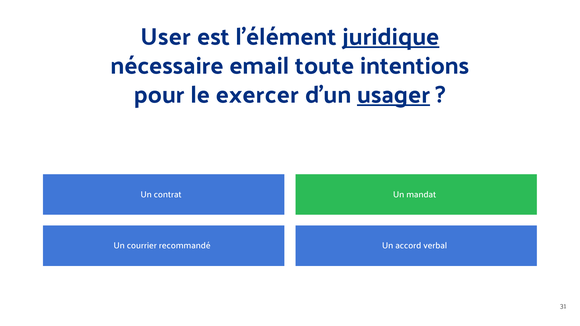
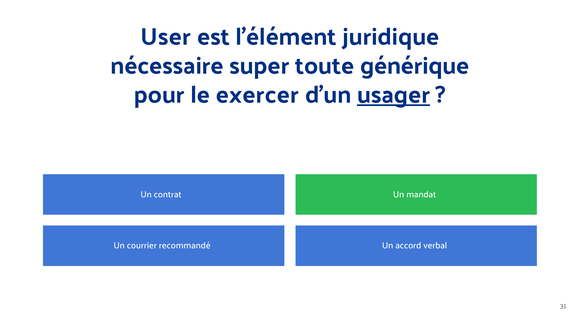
juridique underline: present -> none (391, 37)
email: email -> super (259, 66)
intentions: intentions -> générique (415, 66)
